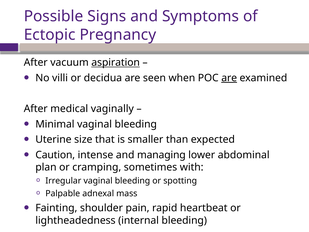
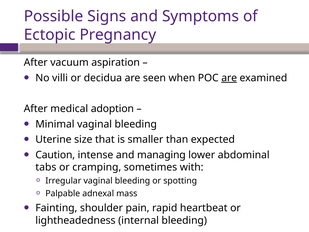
aspiration underline: present -> none (116, 63)
vaginally: vaginally -> adoption (112, 109)
plan: plan -> tabs (46, 167)
